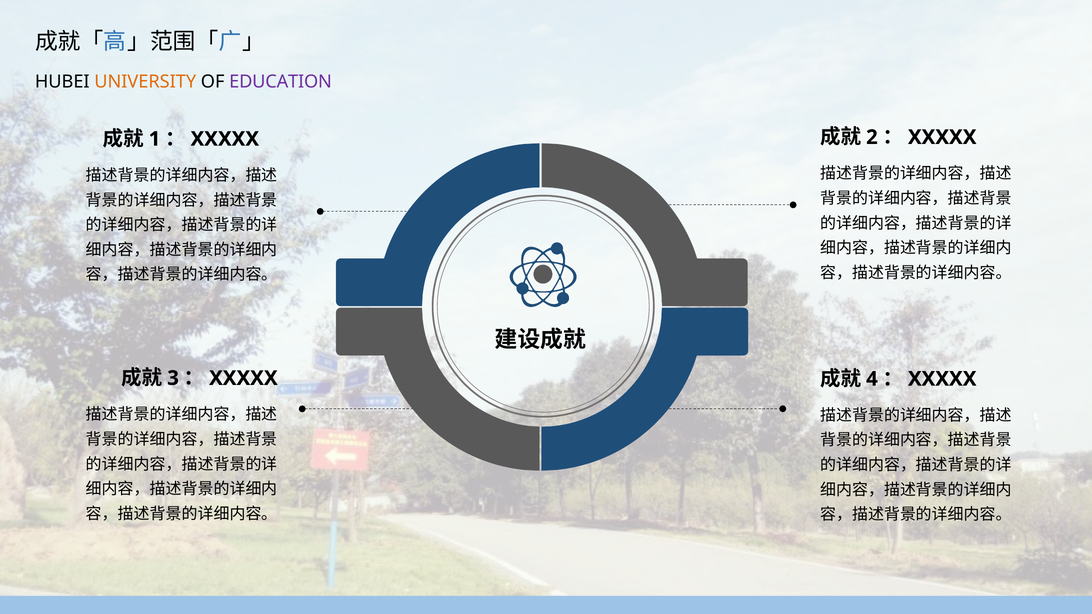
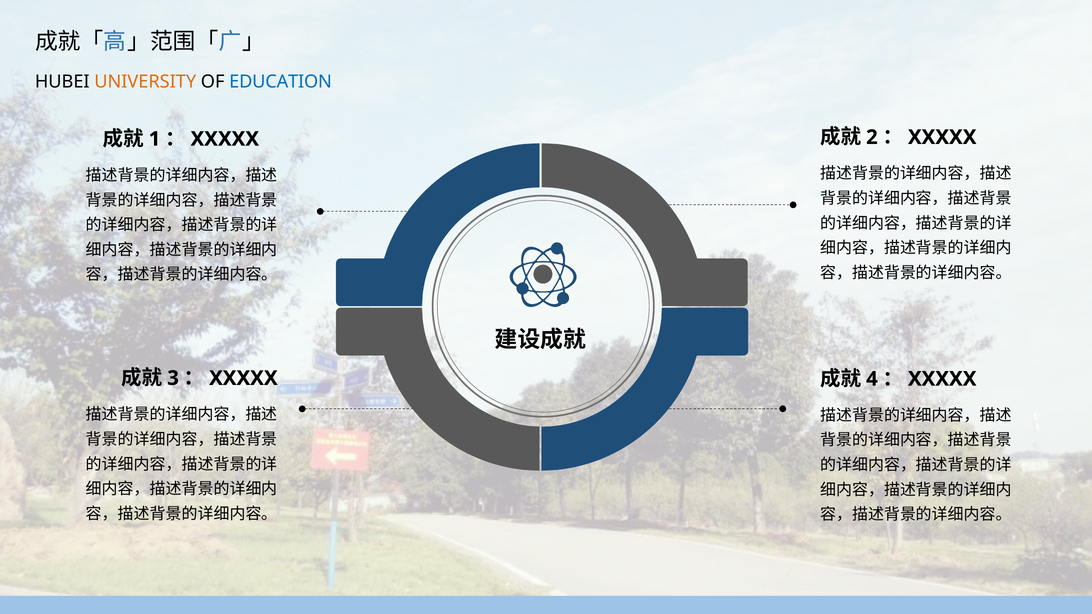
EDUCATION colour: purple -> blue (281, 82)
